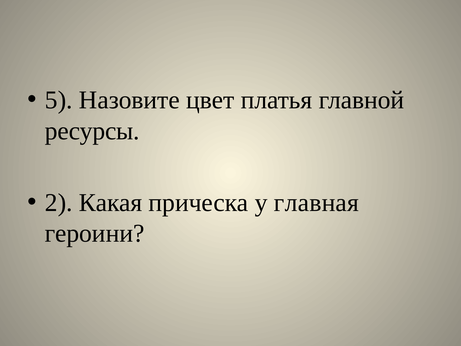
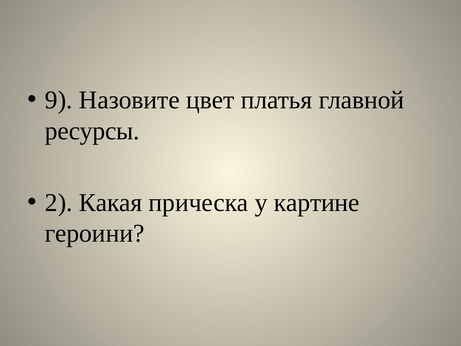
5: 5 -> 9 (59, 100)
главная: главная -> картине (317, 202)
